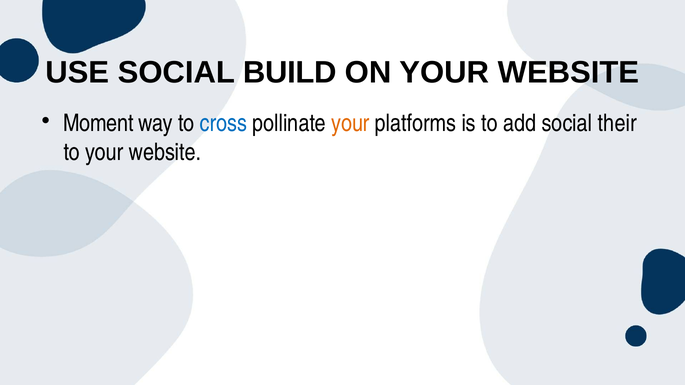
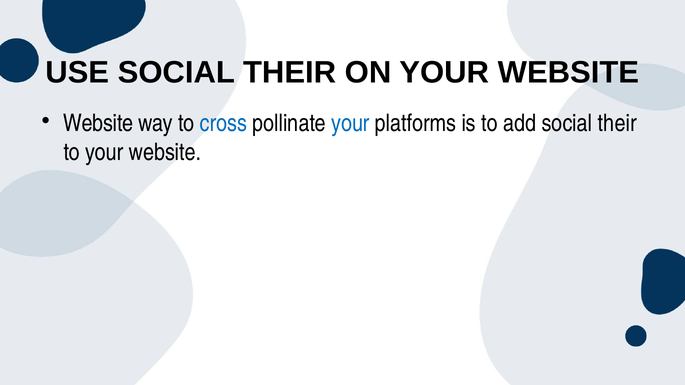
USE SOCIAL BUILD: BUILD -> THEIR (290, 73)
Moment: Moment -> Website (98, 123)
your colour: orange -> blue (350, 123)
